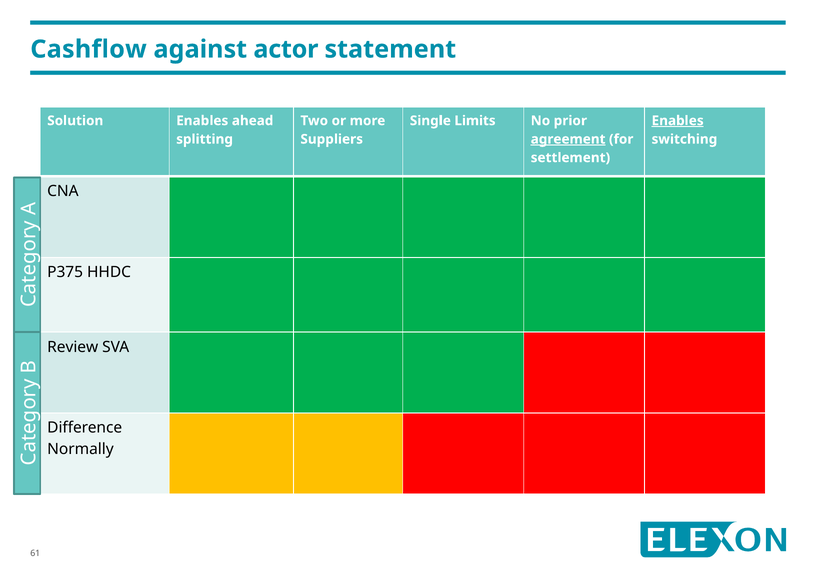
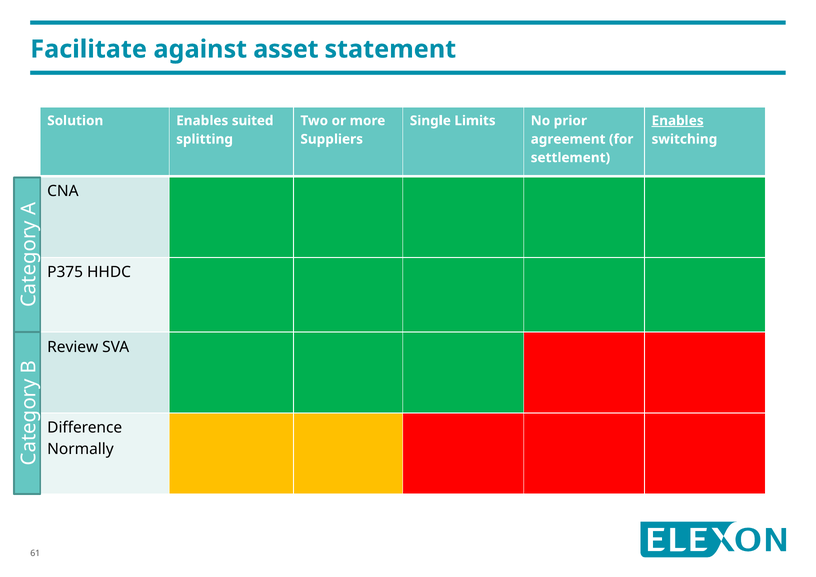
Cashflow: Cashflow -> Facilitate (89, 49)
actor: actor -> asset (286, 49)
ahead: ahead -> suited (253, 121)
agreement underline: present -> none (568, 139)
